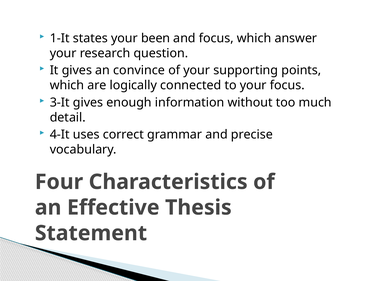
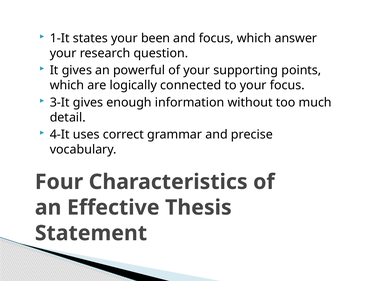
convince: convince -> powerful (139, 70)
